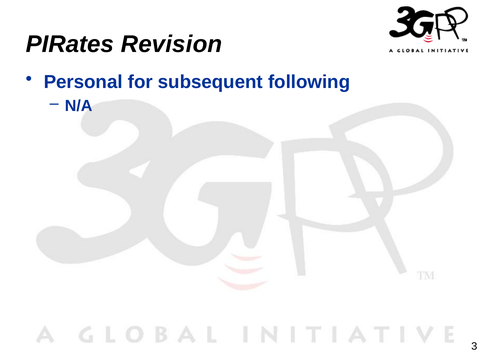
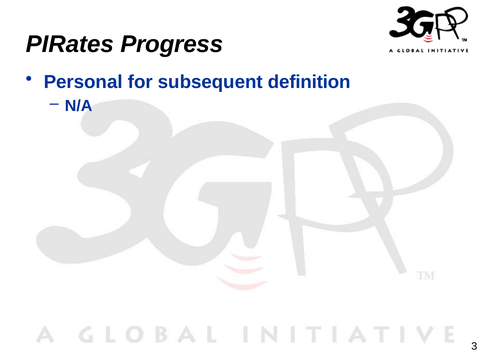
Revision: Revision -> Progress (172, 44)
following: following -> definition (309, 82)
